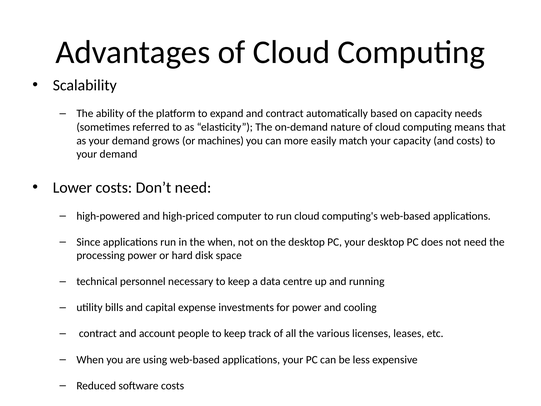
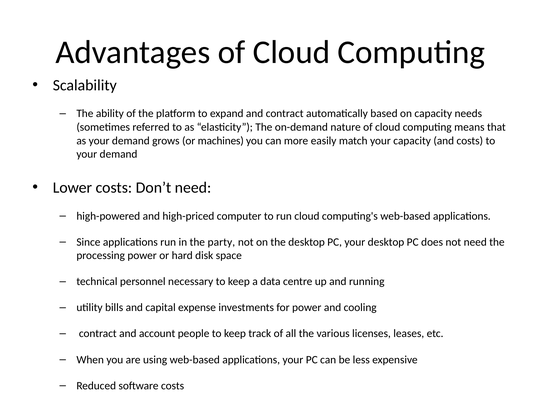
the when: when -> party (221, 242)
